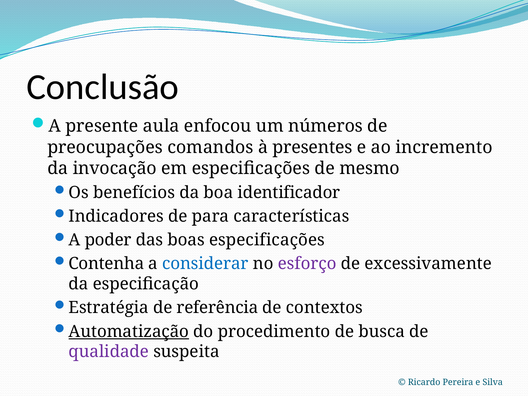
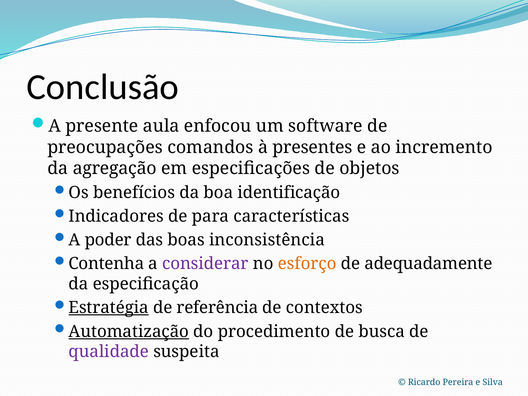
números: números -> software (325, 126)
invocação: invocação -> agregação (115, 168)
mesmo: mesmo -> objetos (369, 168)
identificador: identificador -> identificação (289, 193)
boas especificações: especificações -> inconsistência (267, 240)
considerar colour: blue -> purple (205, 264)
esforço colour: purple -> orange (307, 264)
excessivamente: excessivamente -> adequadamente (428, 264)
Estratégia underline: none -> present (109, 308)
